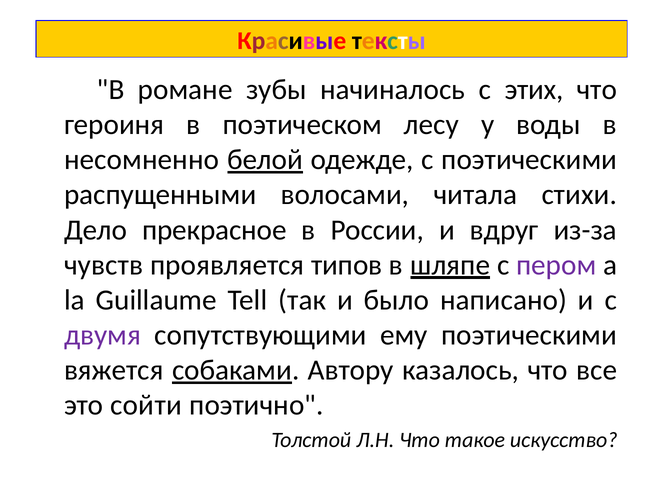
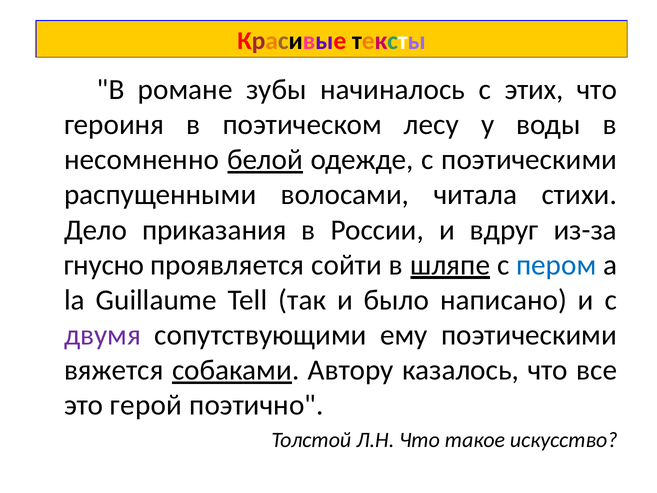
прекрасное: прекрасное -> приказания (214, 230)
чувств: чувств -> гнусно (104, 265)
типов: типов -> сойти (347, 265)
пером colour: purple -> blue (556, 265)
сойти: сойти -> герой (146, 405)
